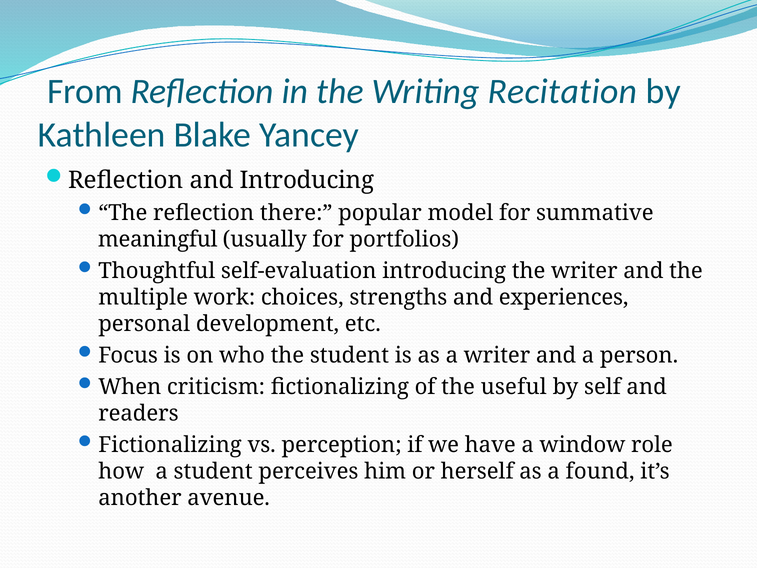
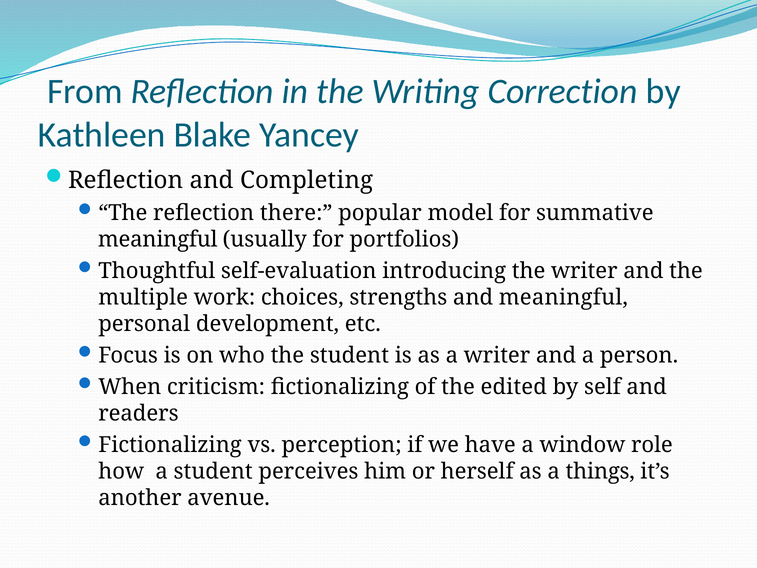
Recitation: Recitation -> Correction (563, 91)
and Introducing: Introducing -> Completing (307, 180)
and experiences: experiences -> meaningful (563, 297)
useful: useful -> edited (514, 387)
found: found -> things (600, 471)
